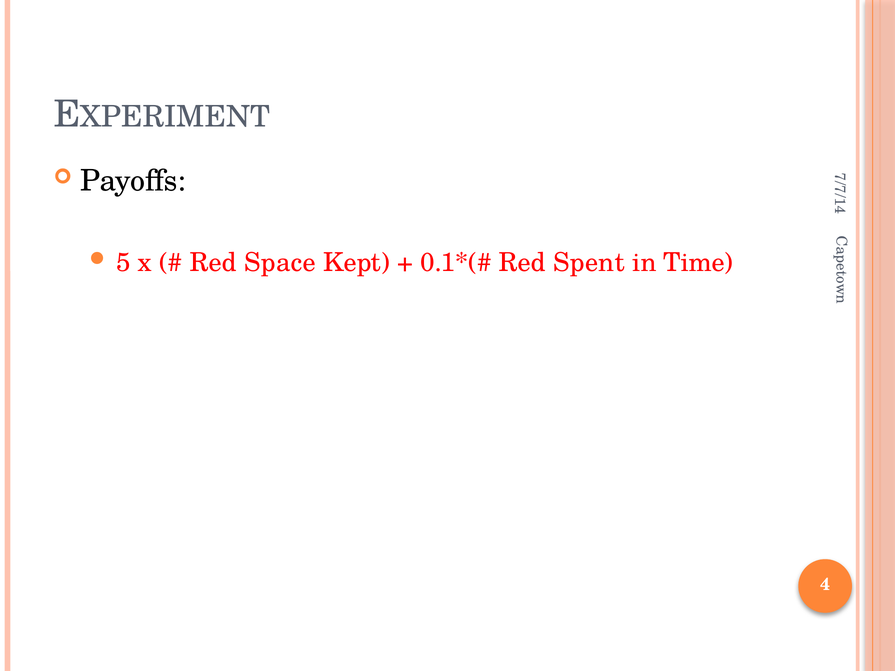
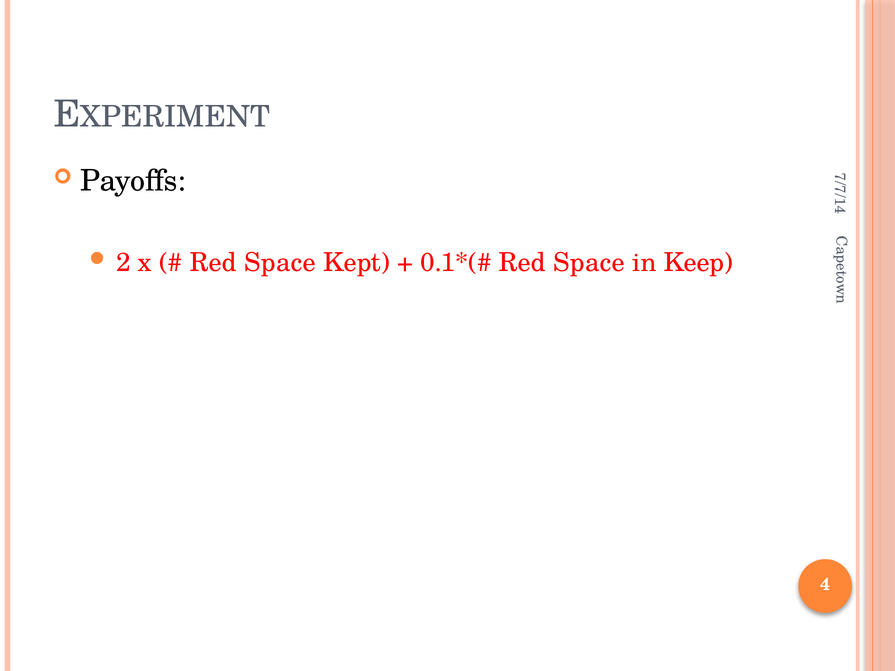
5: 5 -> 2 (123, 263)
Spent: Spent -> Space (589, 263)
Time: Time -> Keep (698, 263)
